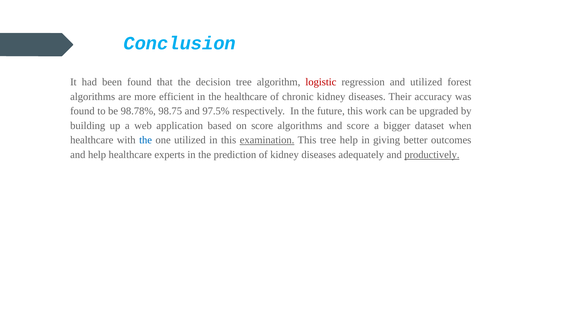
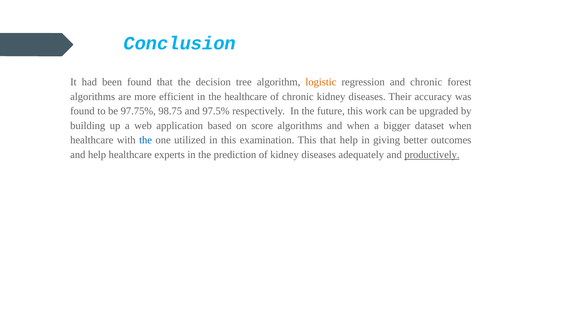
logistic colour: red -> orange (321, 82)
and utilized: utilized -> chronic (426, 82)
98.78%: 98.78% -> 97.75% (138, 111)
and score: score -> when (358, 125)
examination underline: present -> none (267, 140)
This tree: tree -> that (328, 140)
